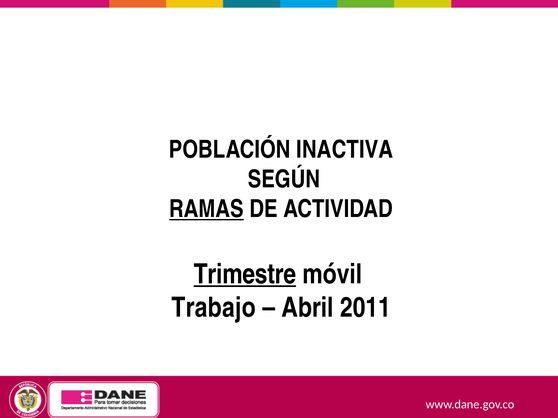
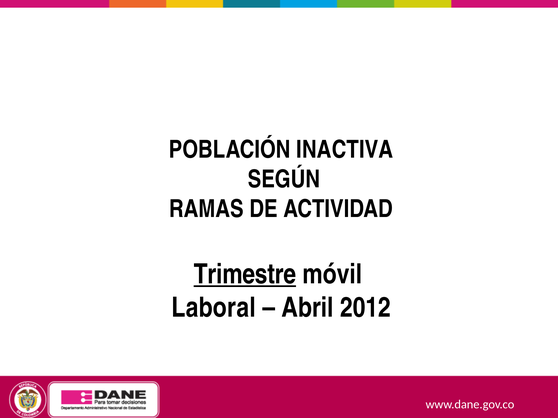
RAMAS underline: present -> none (207, 209)
Trabajo: Trabajo -> Laboral (214, 308)
2011: 2011 -> 2012 (365, 308)
